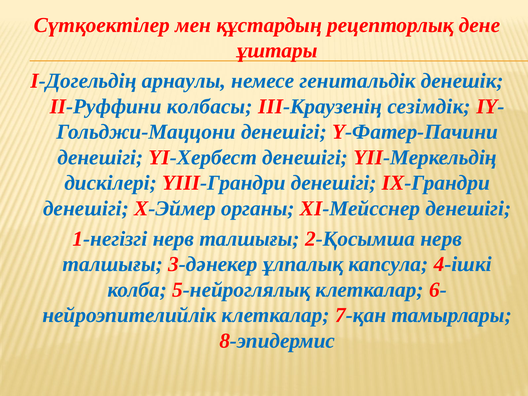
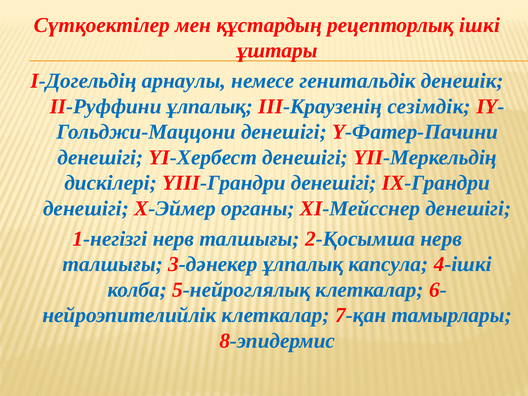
дене: дене -> ішкі (479, 25)
ІІ-Руффини колбасы: колбасы -> ұлпалық (210, 106)
